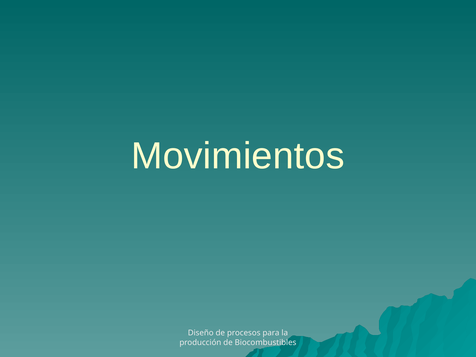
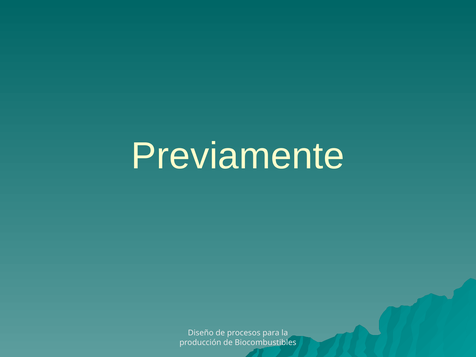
Movimientos: Movimientos -> Previamente (238, 156)
